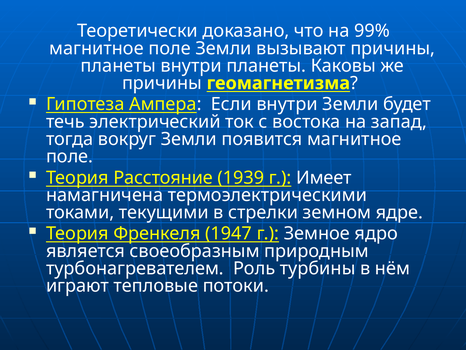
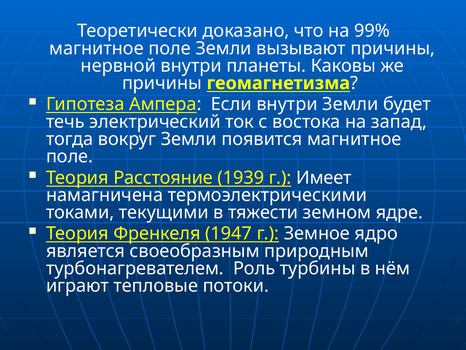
планеты: планеты -> нервной (118, 66)
стрелки: стрелки -> тяжести (263, 212)
